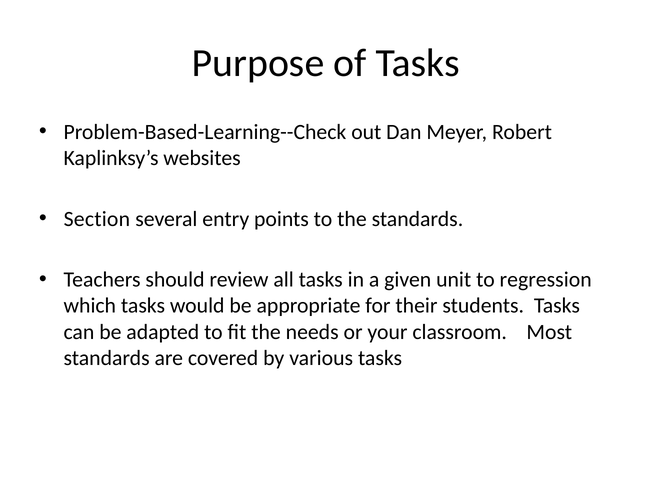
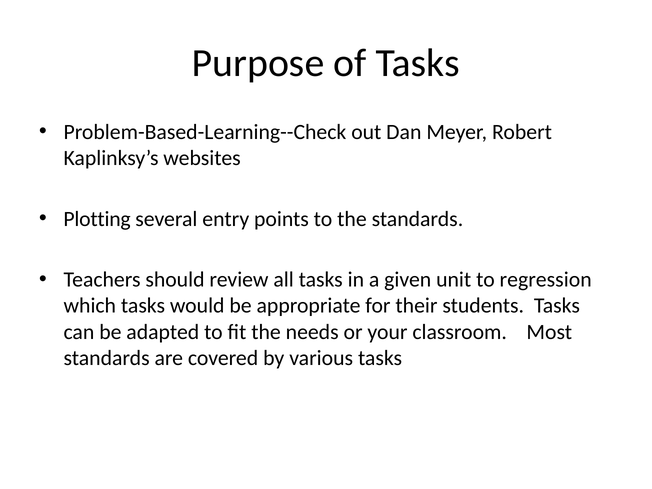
Section: Section -> Plotting (97, 219)
